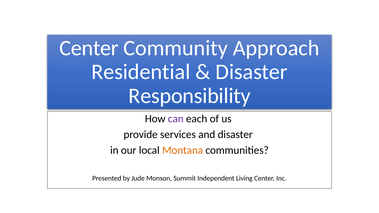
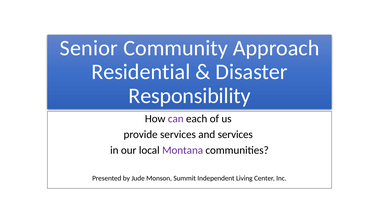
Center: Center -> Senior (89, 48)
and disaster: disaster -> services (235, 135)
Montana colour: orange -> purple (183, 150)
